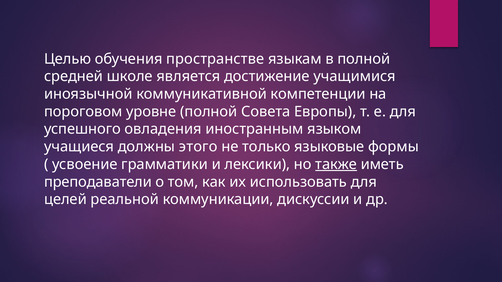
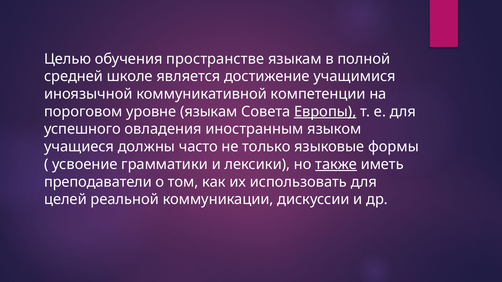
уровне полной: полной -> языкам (209, 112)
Европы underline: none -> present (325, 112)
этого: этого -> часто (198, 147)
